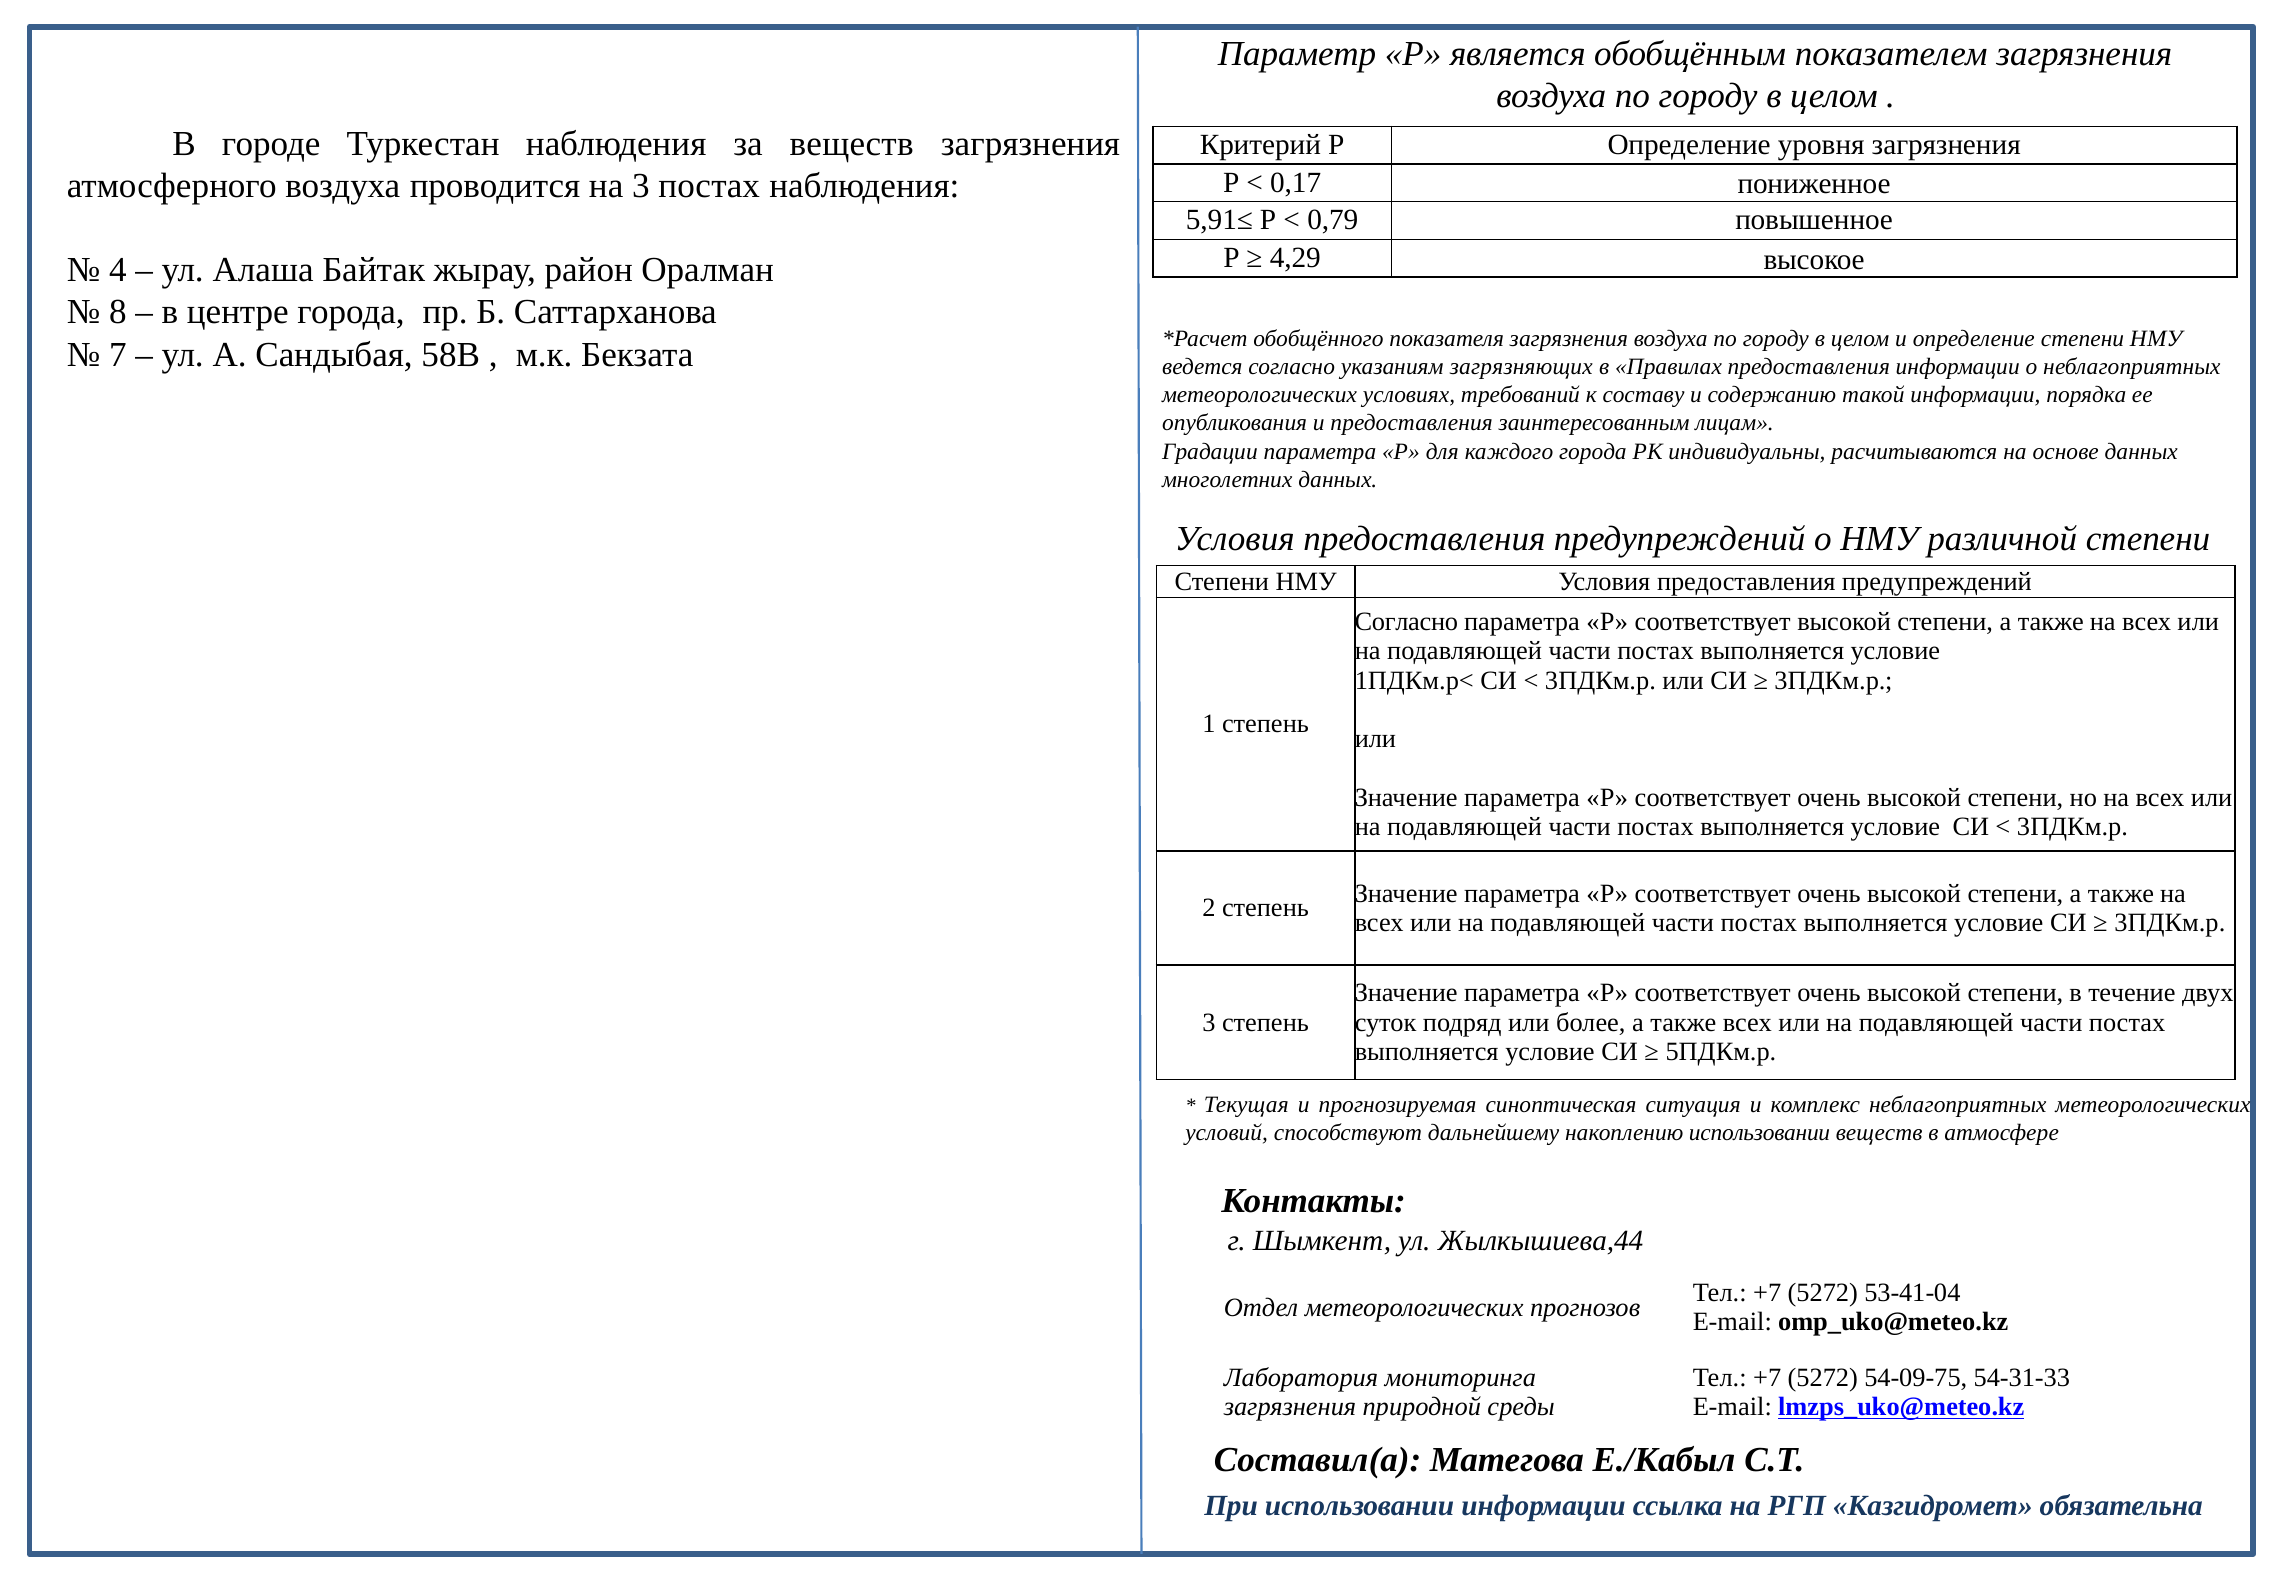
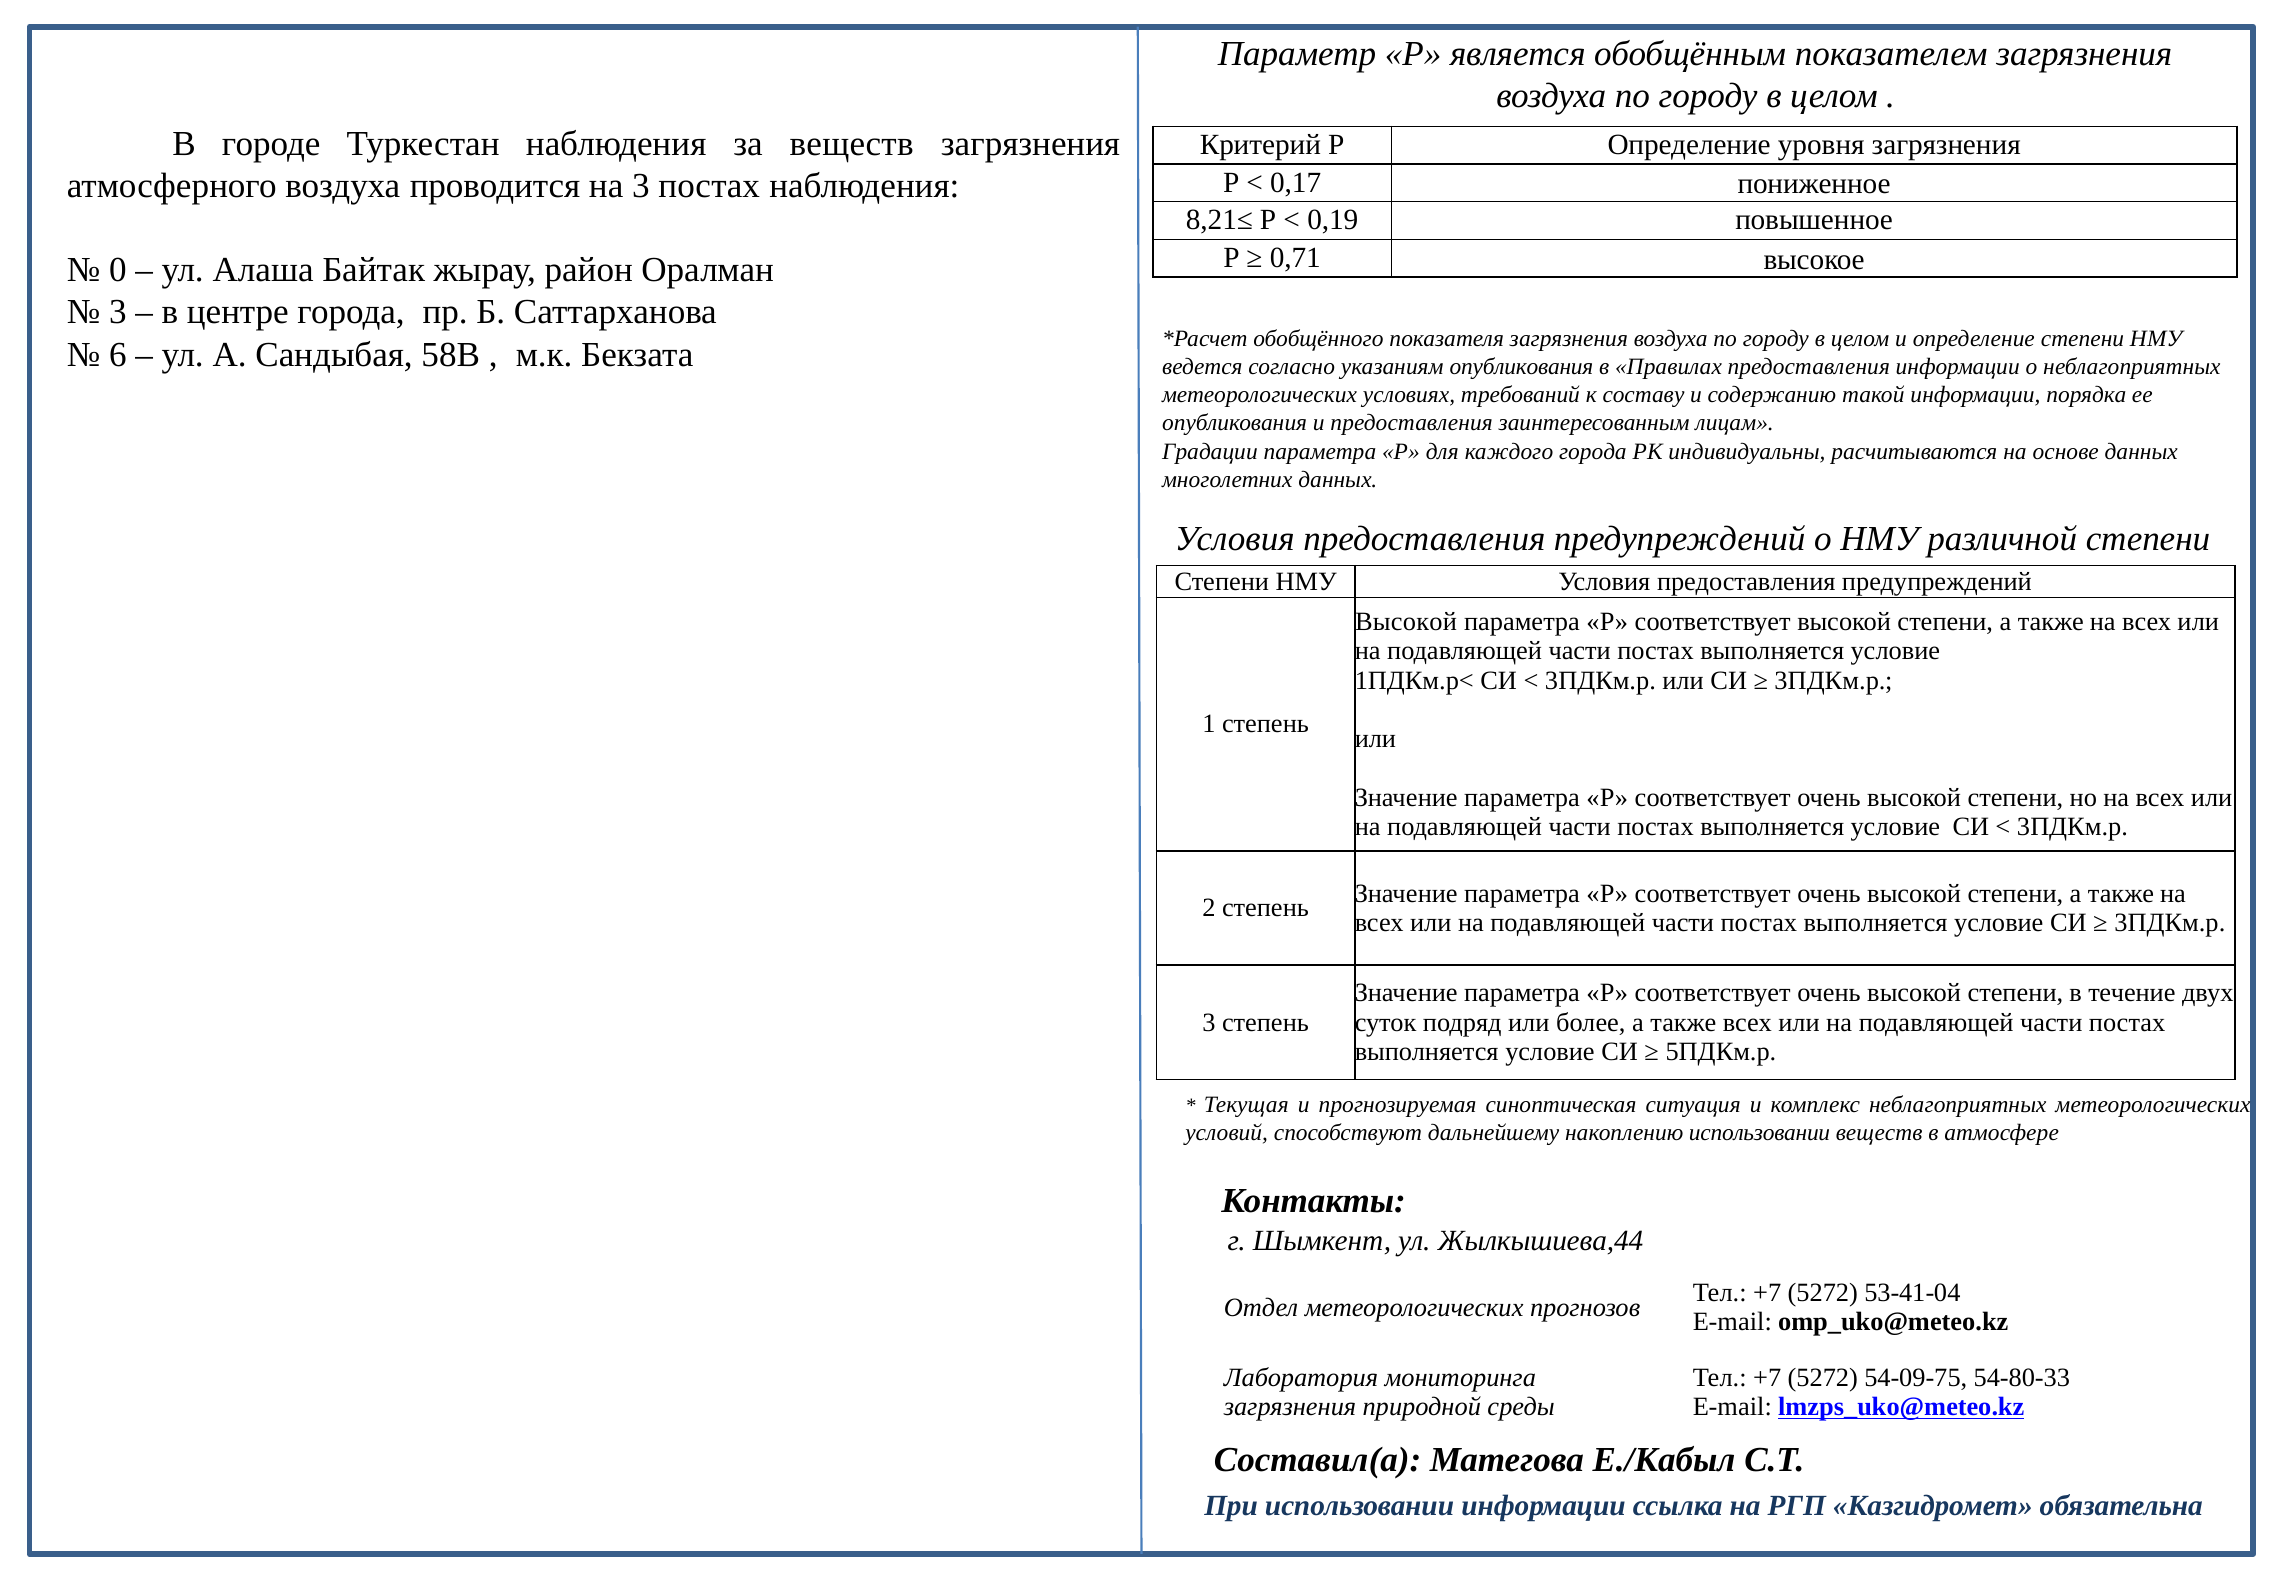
5,91≤: 5,91≤ -> 8,21≤ (1219, 220)
0,79: 0,79 -> 0,19 (1333, 220)
4,29: 4,29 -> 0,71 (1295, 258)
4: 4 -> 0 (118, 270)
8: 8 -> 3 (118, 312)
7: 7 -> 6 (118, 354)
указаниям загрязняющих: загрязняющих -> опубликования (1521, 367)
Согласно: Согласно -> Высокой (1406, 622)
54-31-33: 54-31-33 -> 54-80-33 (2022, 1377)
